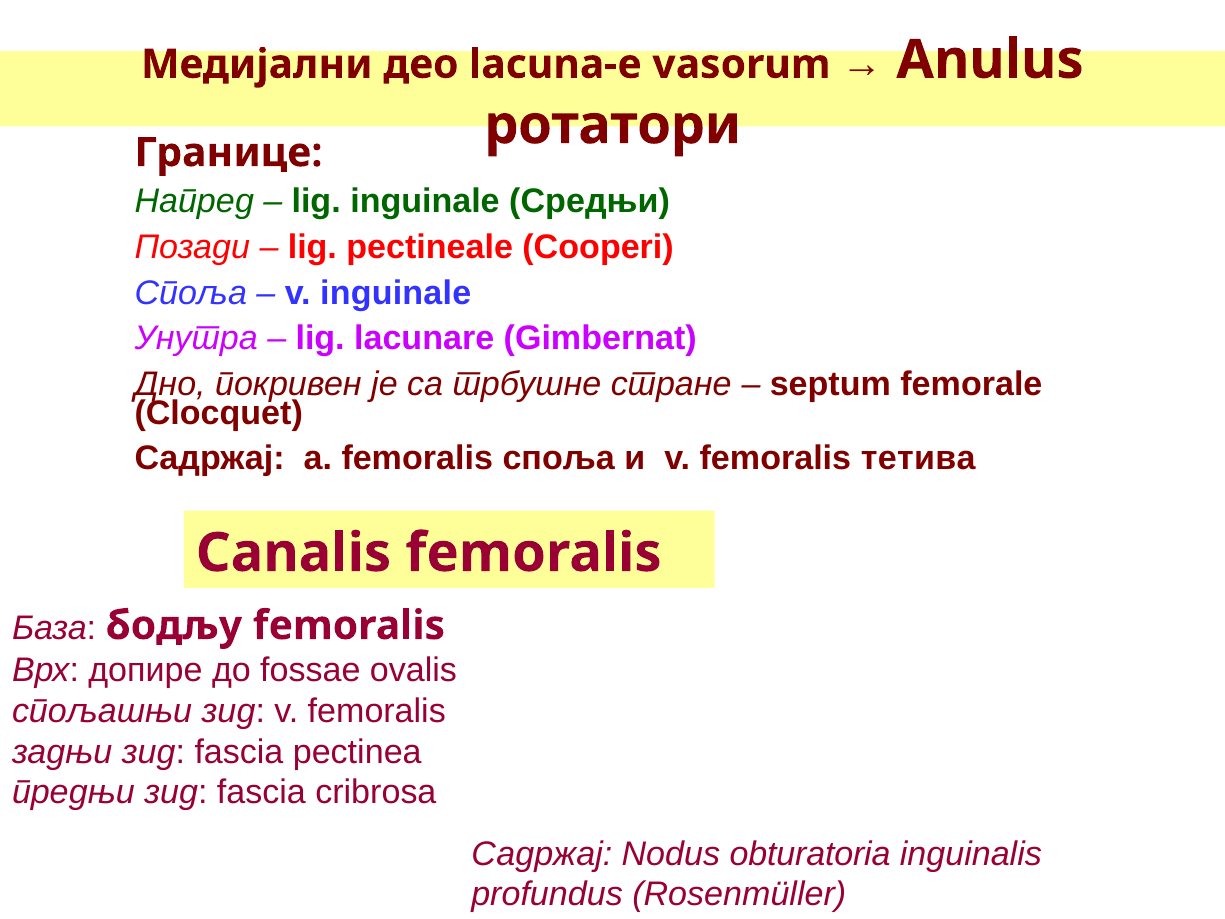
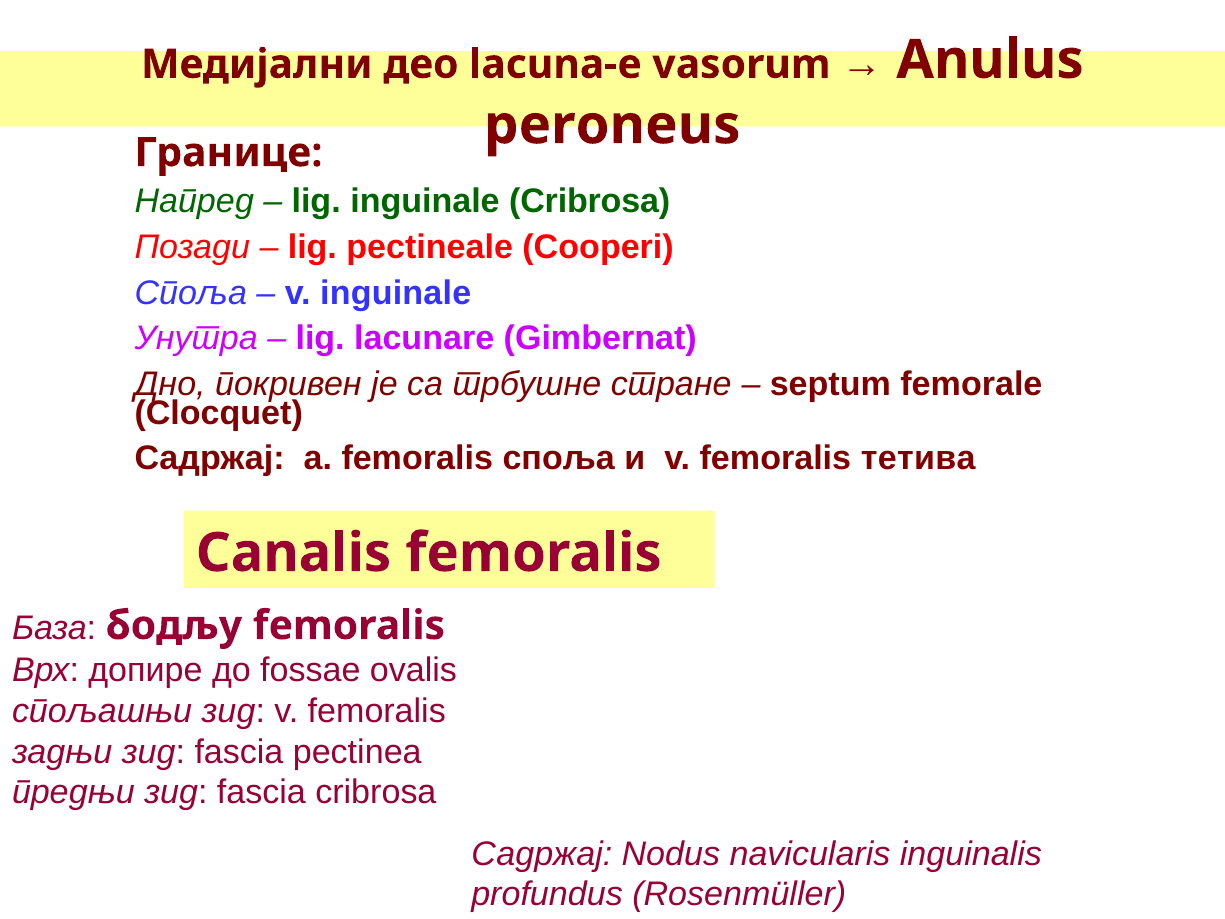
ротатори: ротатори -> peroneus (612, 125)
inguinale Средњи: Средњи -> Cribrosa (590, 202)
obturatoria: obturatoria -> navicularis (810, 854)
